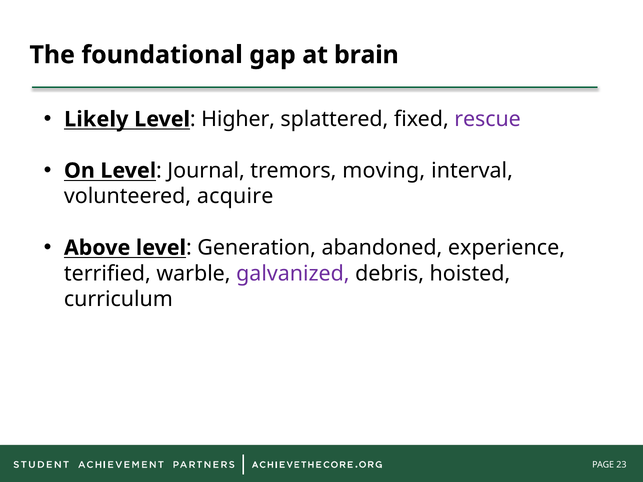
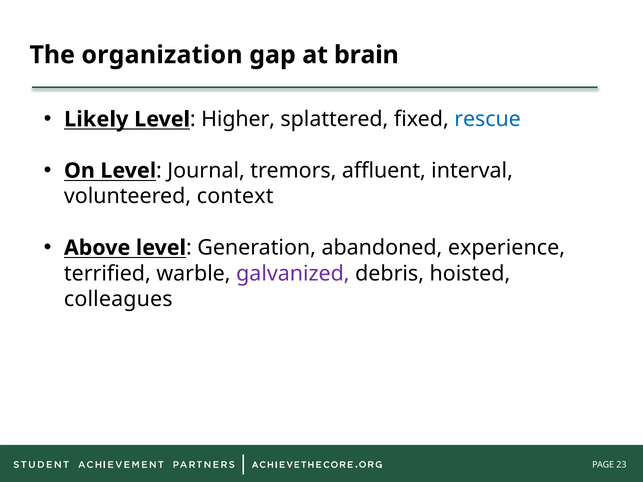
foundational: foundational -> organization (162, 55)
rescue colour: purple -> blue (488, 119)
moving: moving -> affluent (384, 171)
acquire: acquire -> context (235, 196)
curriculum: curriculum -> colleagues (118, 299)
